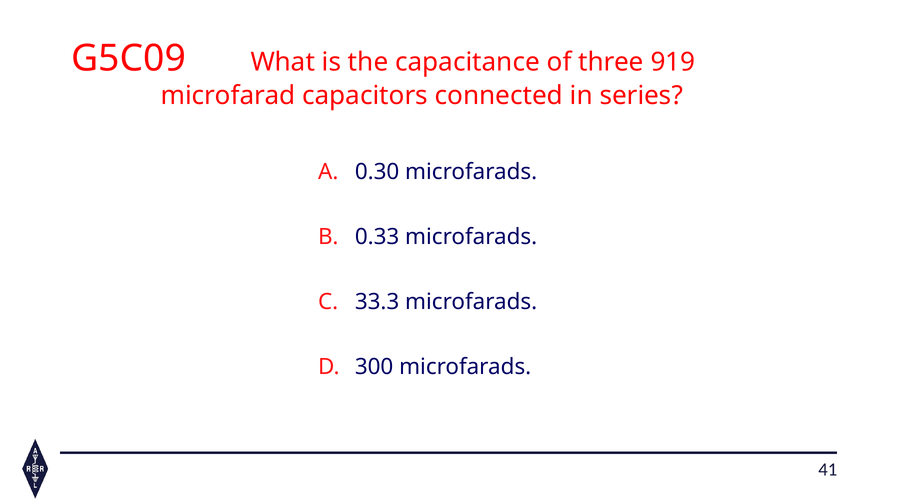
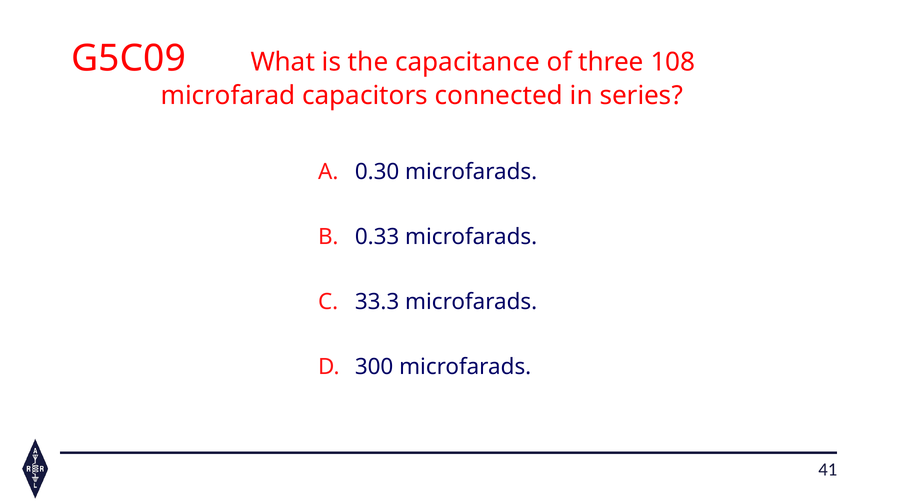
919: 919 -> 108 (673, 62)
